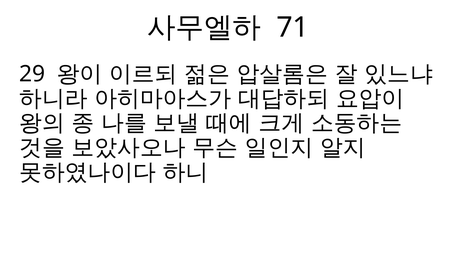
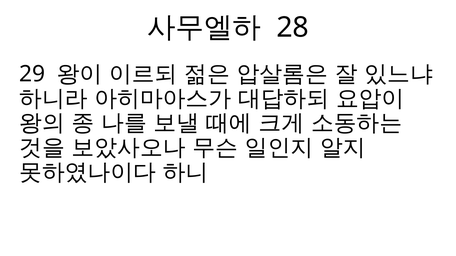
71: 71 -> 28 (293, 27)
